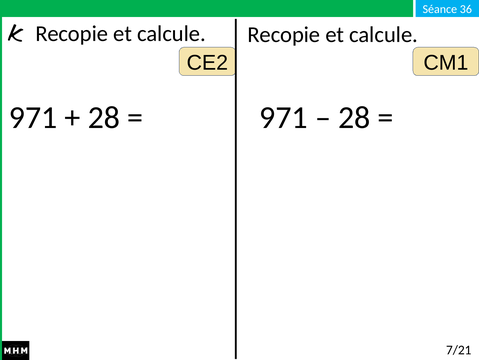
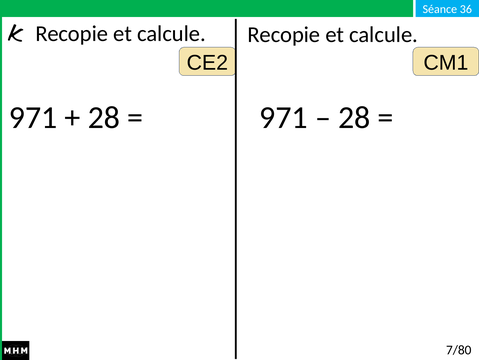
7/21: 7/21 -> 7/80 (459, 349)
